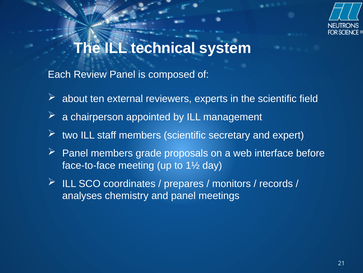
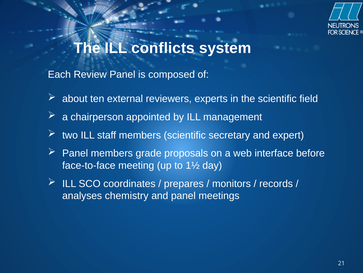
technical: technical -> conflicts (163, 48)
